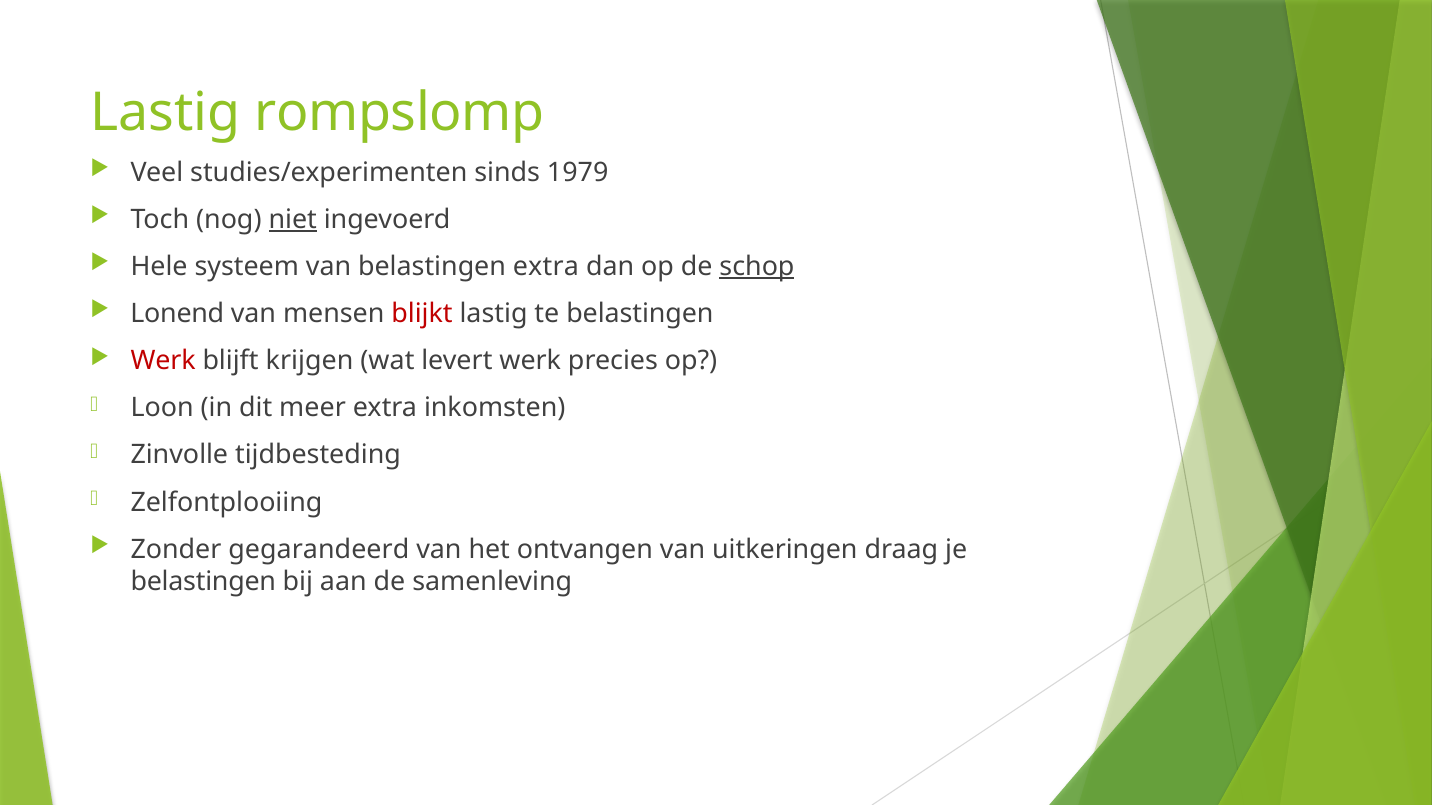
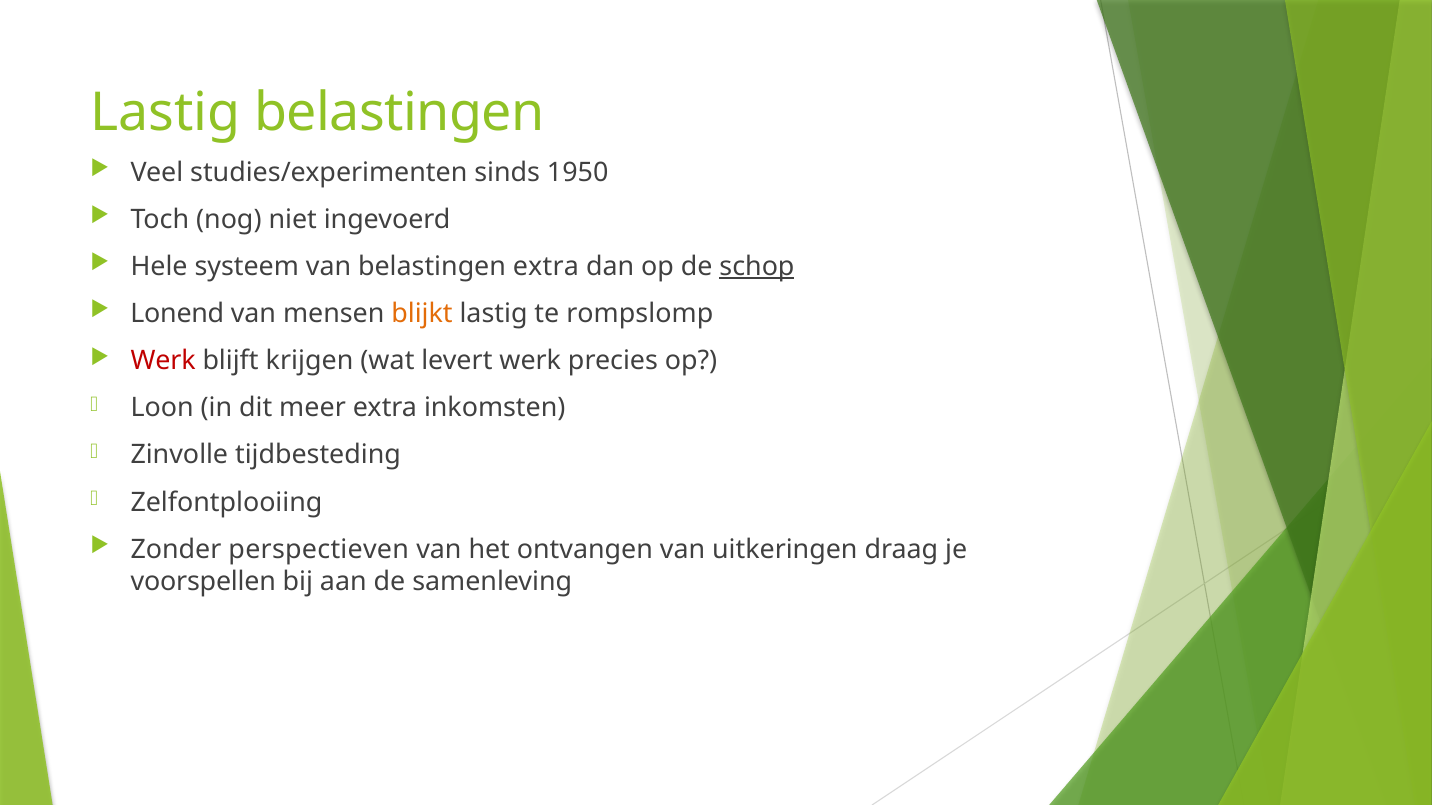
Lastig rompslomp: rompslomp -> belastingen (400, 113)
1979: 1979 -> 1950 (578, 173)
niet underline: present -> none (293, 220)
blijkt colour: red -> orange (422, 314)
te belastingen: belastingen -> rompslomp (640, 314)
gegarandeerd: gegarandeerd -> perspectieven (319, 550)
belastingen: belastingen -> voorspellen (203, 582)
